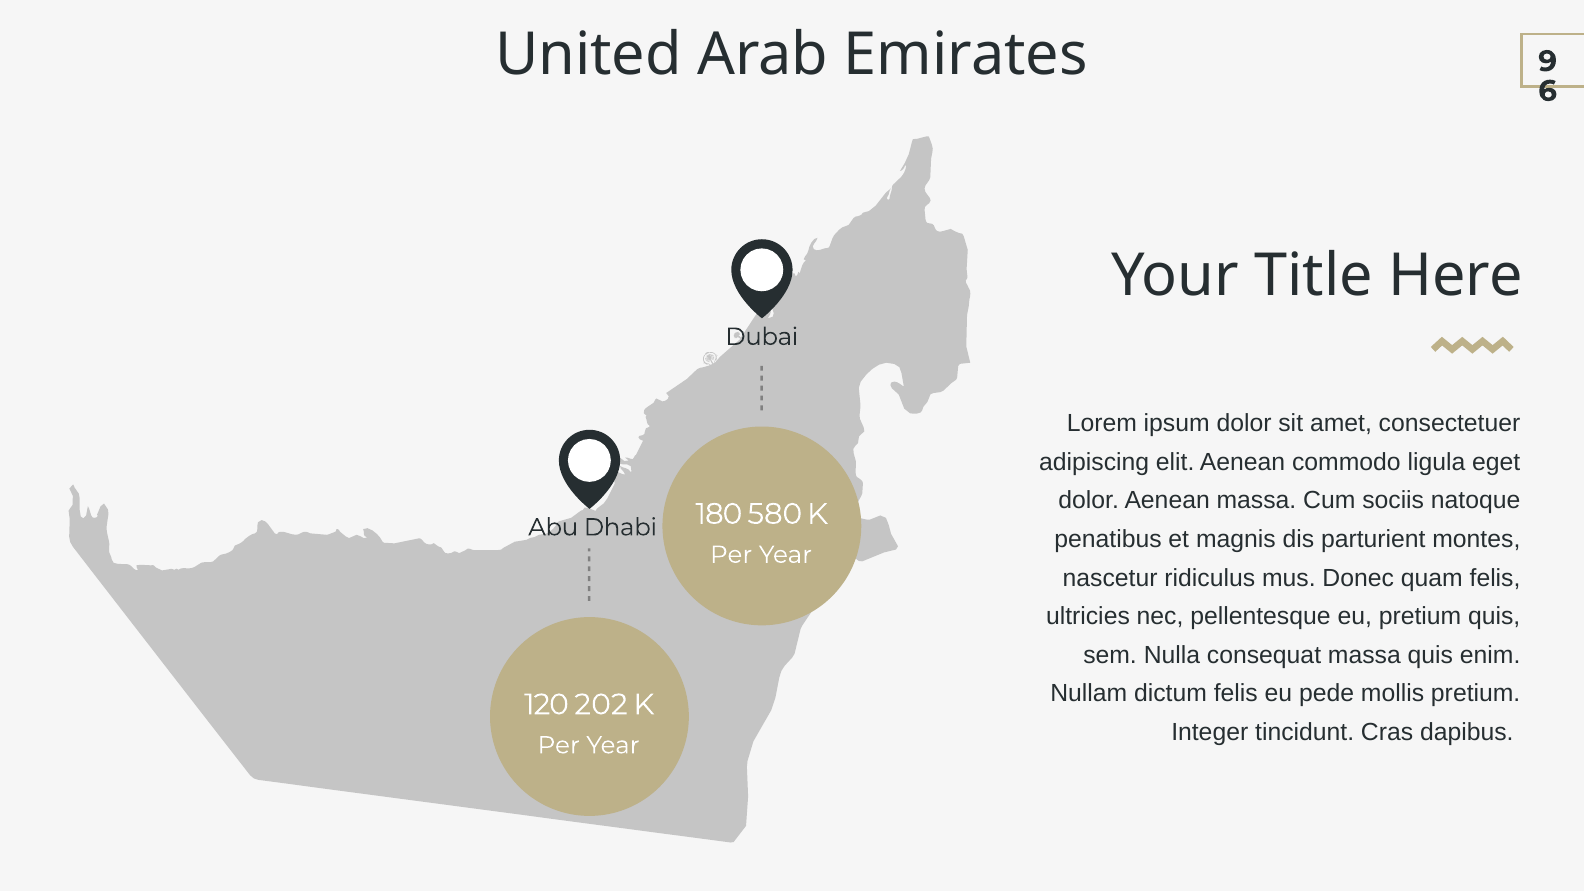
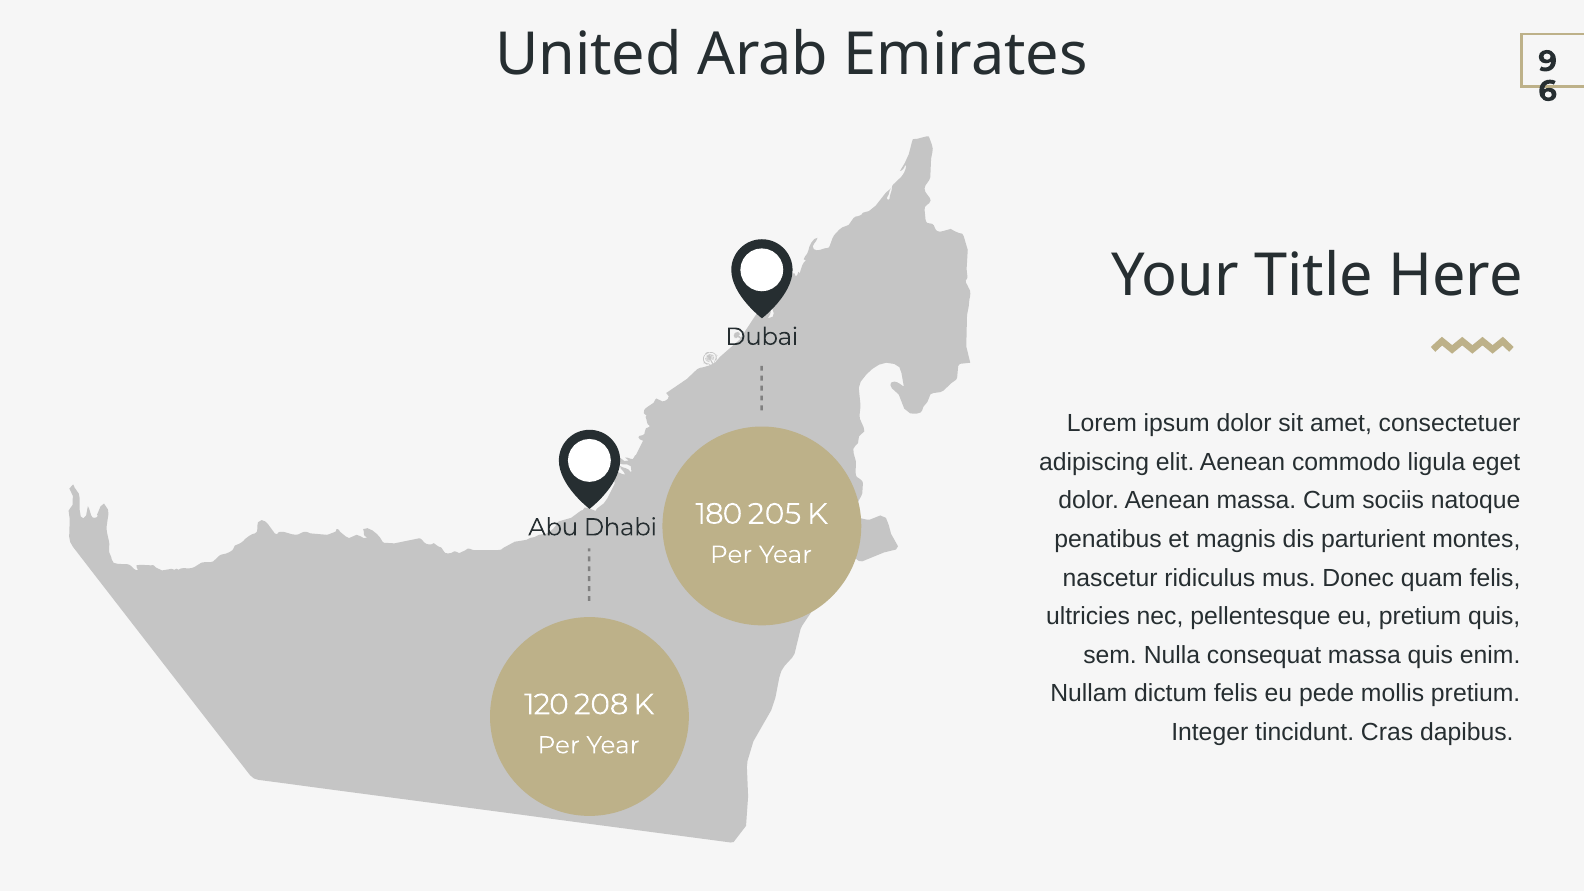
580: 580 -> 205 (775, 514)
202: 202 -> 208 (601, 705)
